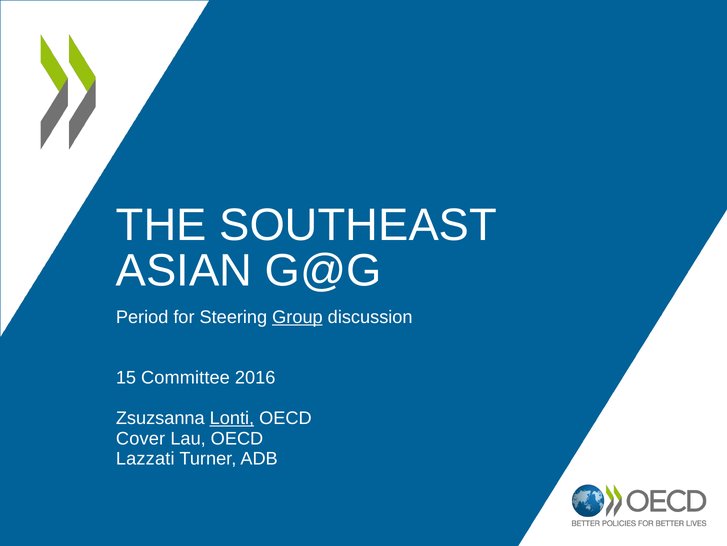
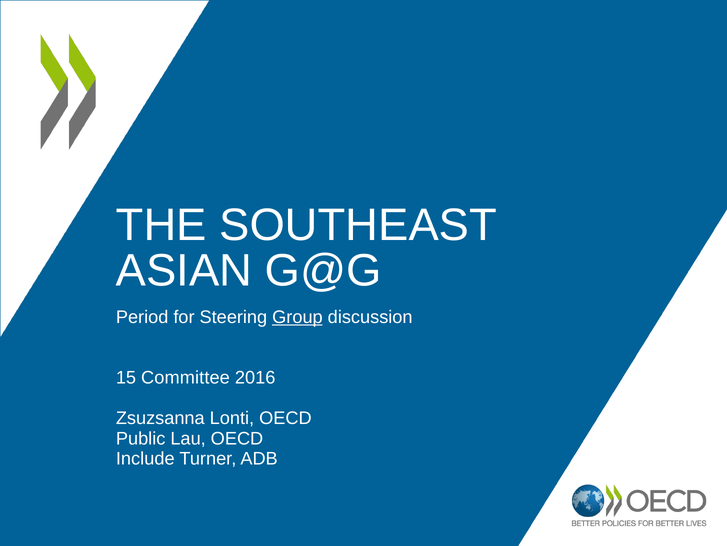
Lonti underline: present -> none (232, 418)
Cover: Cover -> Public (141, 438)
Lazzati: Lazzati -> Include (145, 458)
